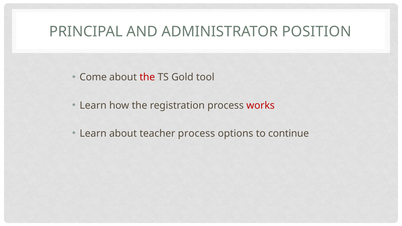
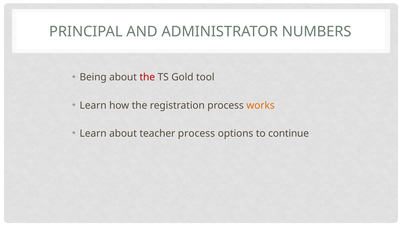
POSITION: POSITION -> NUMBERS (317, 32)
Come: Come -> Being (93, 77)
works colour: red -> orange (261, 105)
